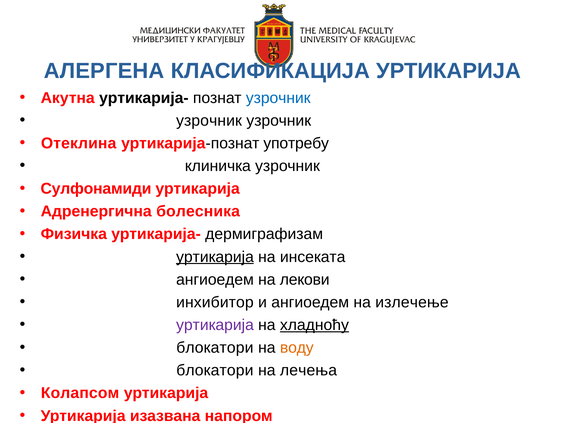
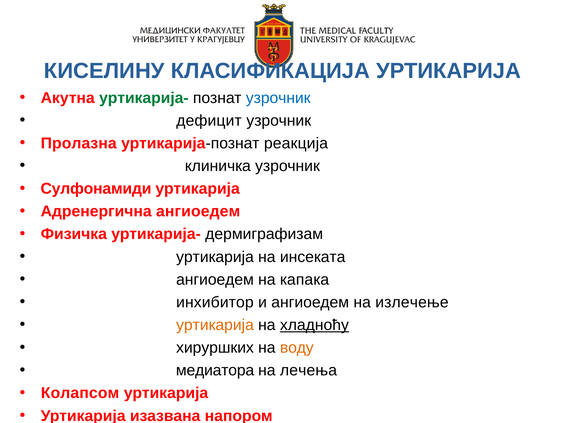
АЛЕРГЕНА: АЛЕРГЕНА -> КИСЕЛИНУ (104, 71)
уртикарија- colour: black -> green (144, 98)
узрочник: узрочник -> дефицит (209, 121)
Отеклина: Отеклина -> Пролазна (79, 144)
употребу: употребу -> реакција (296, 144)
Адренергична болесника: болесника -> ангиоедем (198, 212)
уртикарија underline: present -> none (215, 257)
лекови: лекови -> капака (305, 280)
уртикарија colour: purple -> orange (215, 326)
блокатори: блокатори -> хируршких (215, 348)
блокатори: блокатори -> медиатора (215, 371)
